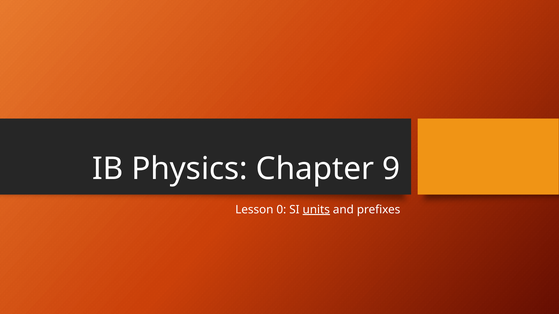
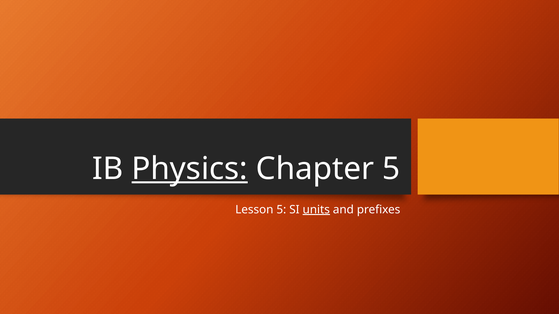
Physics underline: none -> present (190, 169)
Chapter 9: 9 -> 5 (391, 169)
Lesson 0: 0 -> 5 (281, 210)
